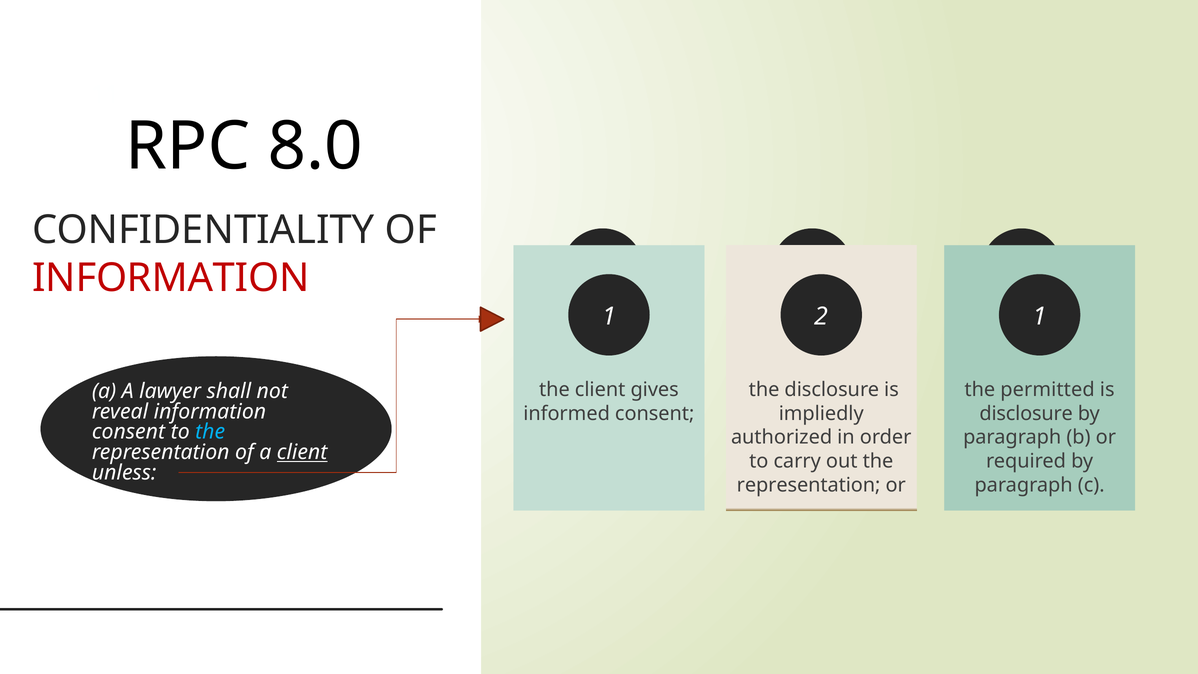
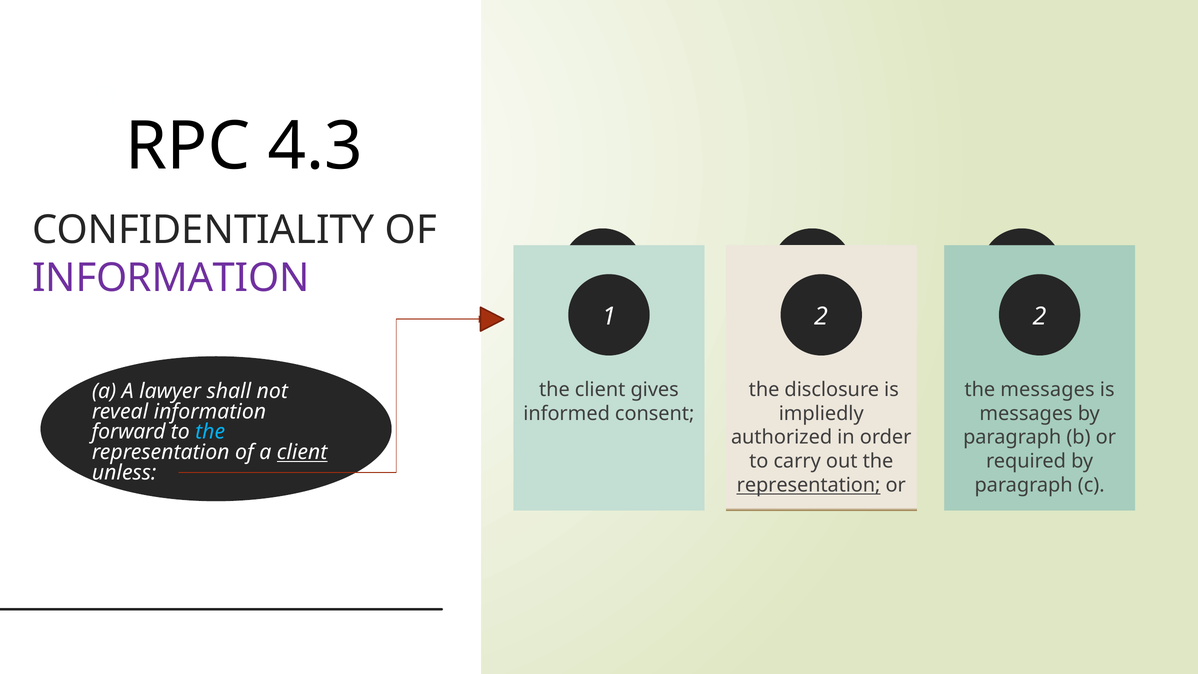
8.0: 8.0 -> 4.3 (315, 146)
INFORMATION colour: red -> purple (171, 278)
2 1: 1 -> 2 (1040, 316)
the permitted: permitted -> messages (1047, 389)
disclosure: disclosure -> messages (1026, 413)
consent: consent -> forward (129, 432)
representation underline: none -> present (809, 485)
